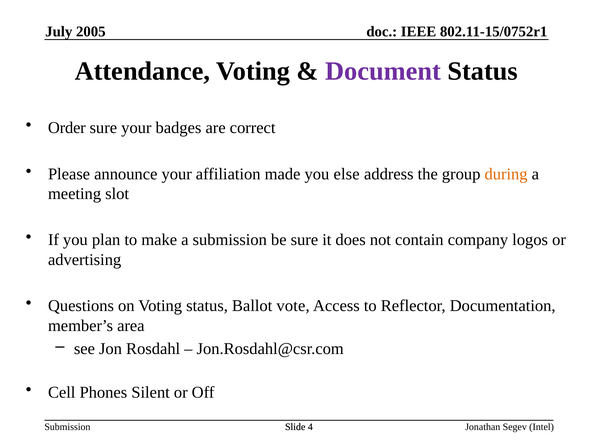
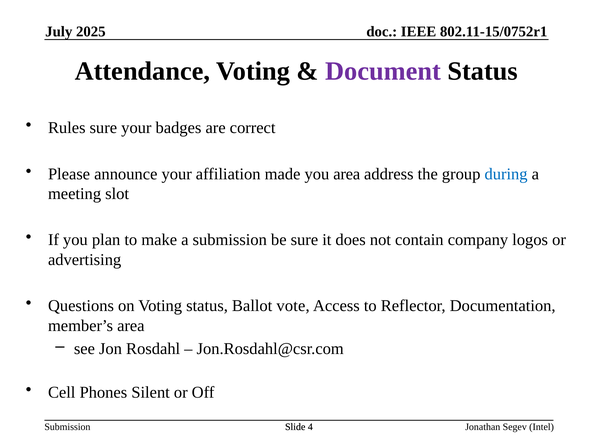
2005: 2005 -> 2025 (91, 32)
Order: Order -> Rules (67, 128)
you else: else -> area (347, 174)
during colour: orange -> blue (506, 174)
